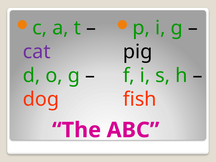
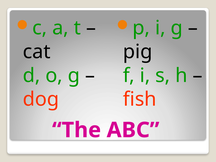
cat colour: purple -> black (37, 52)
